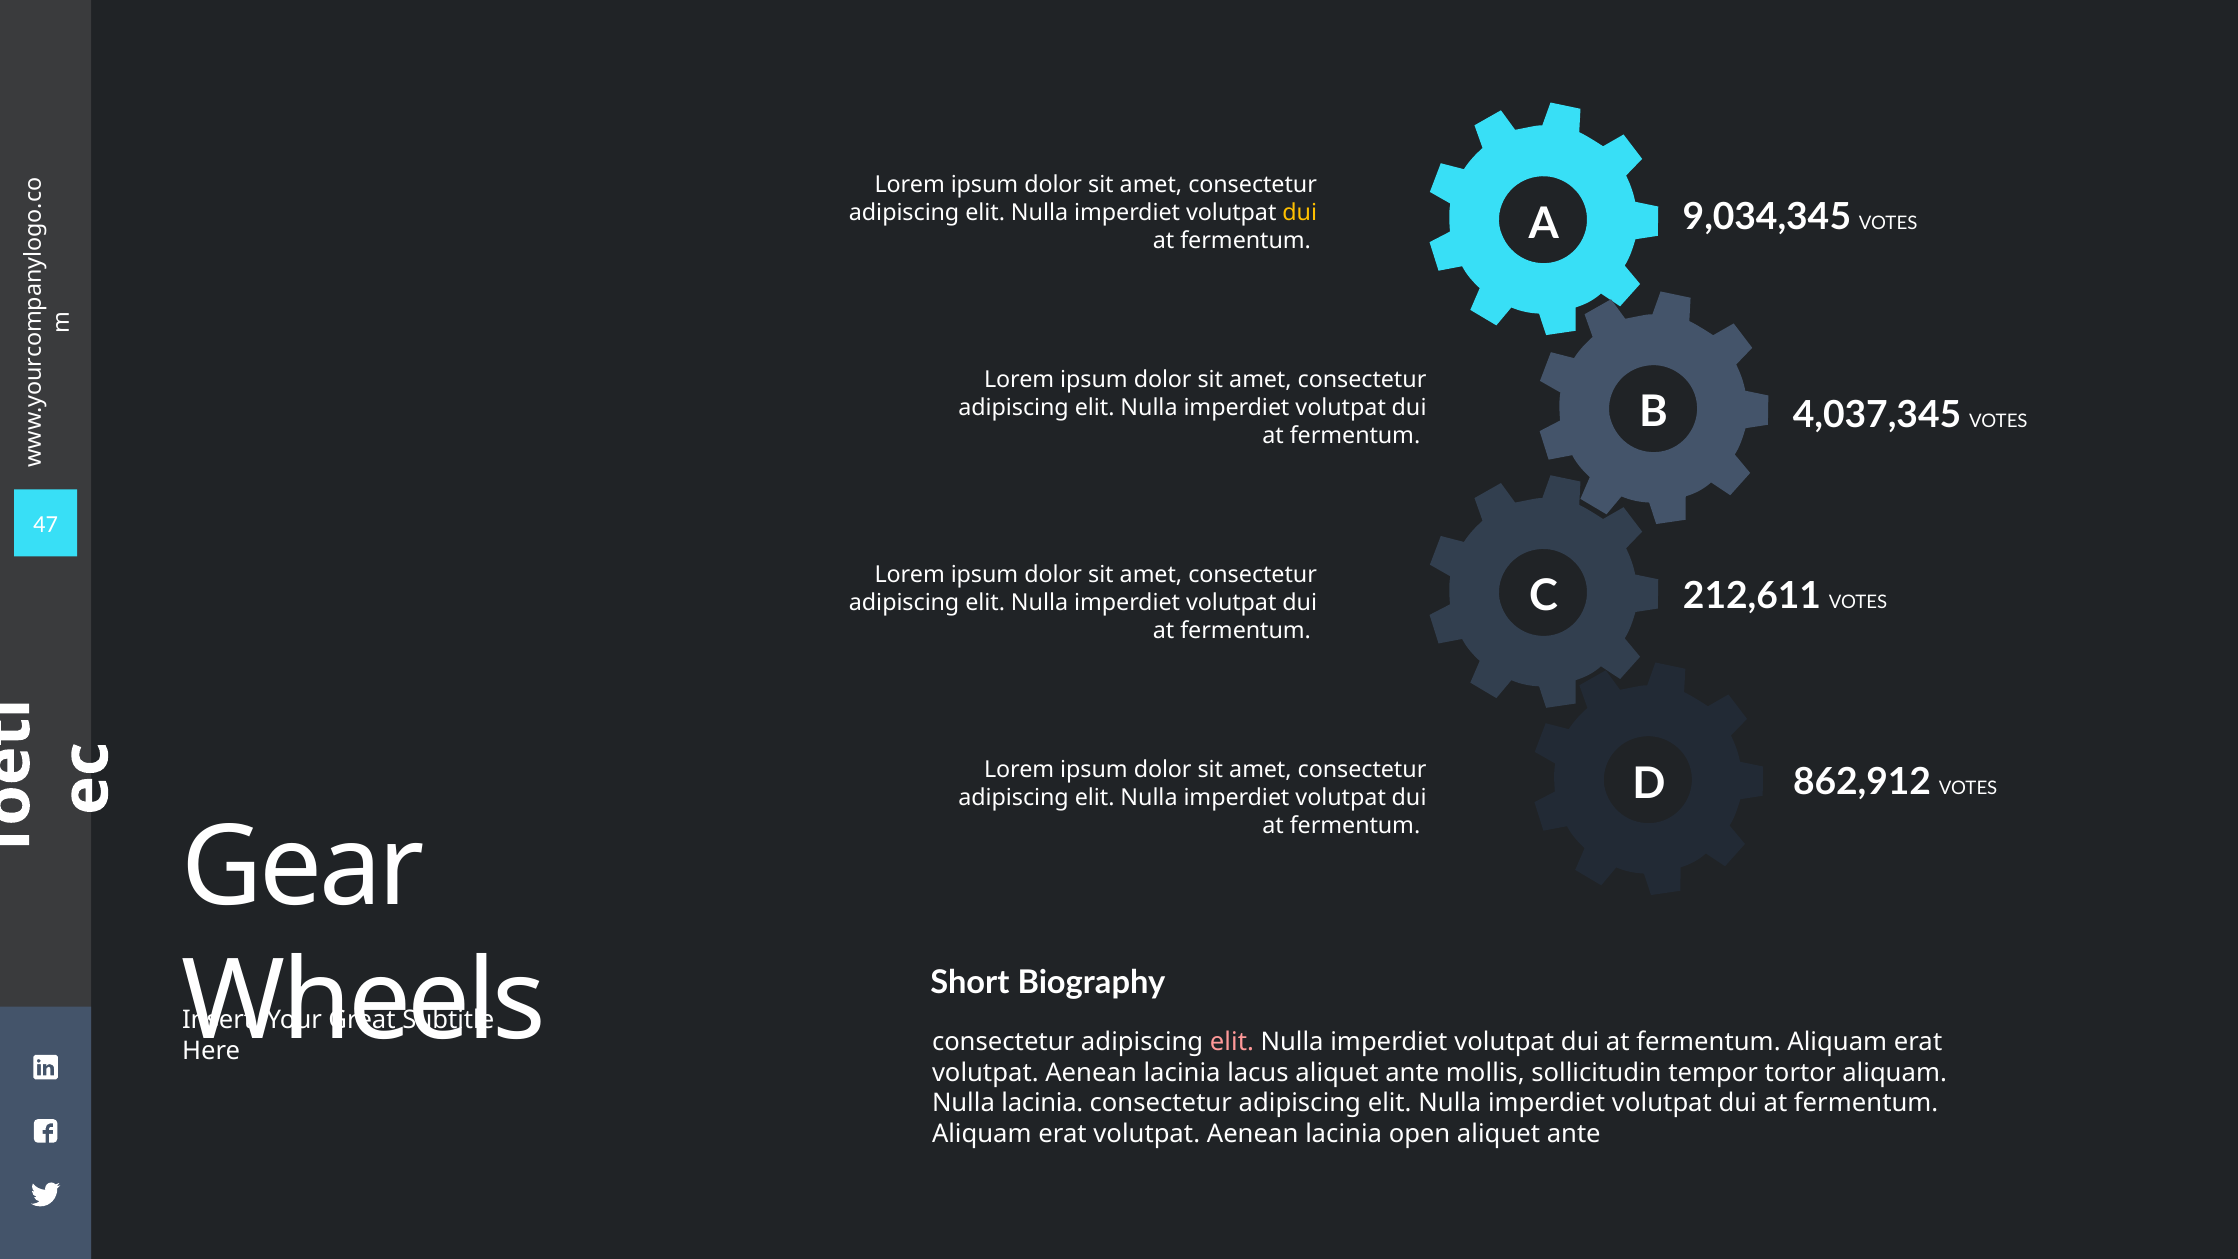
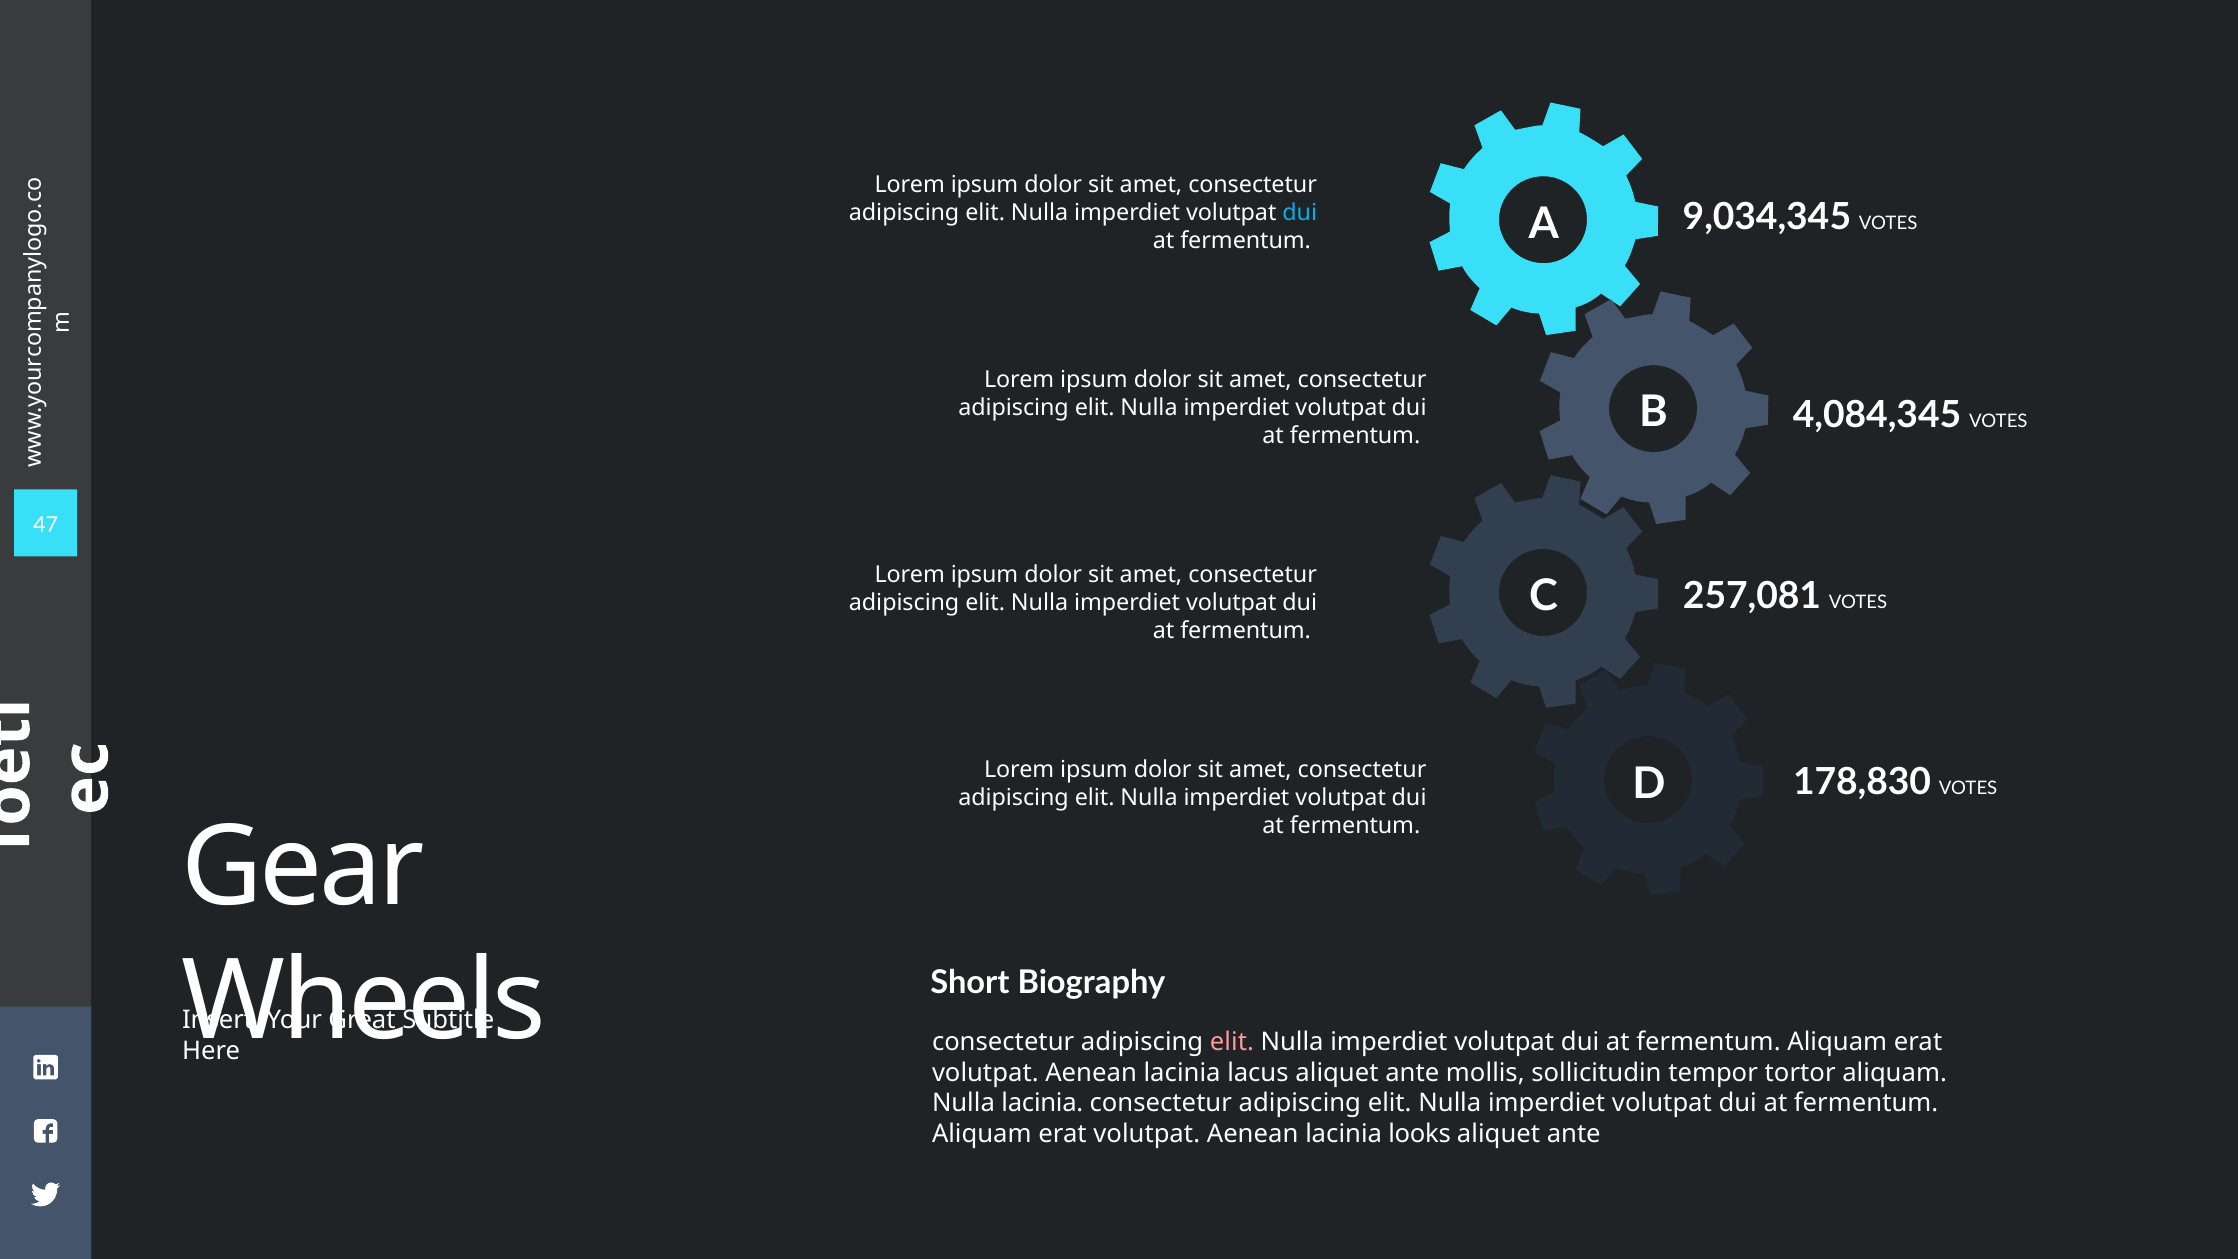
dui colour: yellow -> light blue (1300, 213)
4,037,345: 4,037,345 -> 4,084,345 (1877, 415)
212,611: 212,611 -> 257,081 (1752, 596)
862,912: 862,912 -> 178,830 (1862, 782)
open: open -> looks (1420, 1134)
